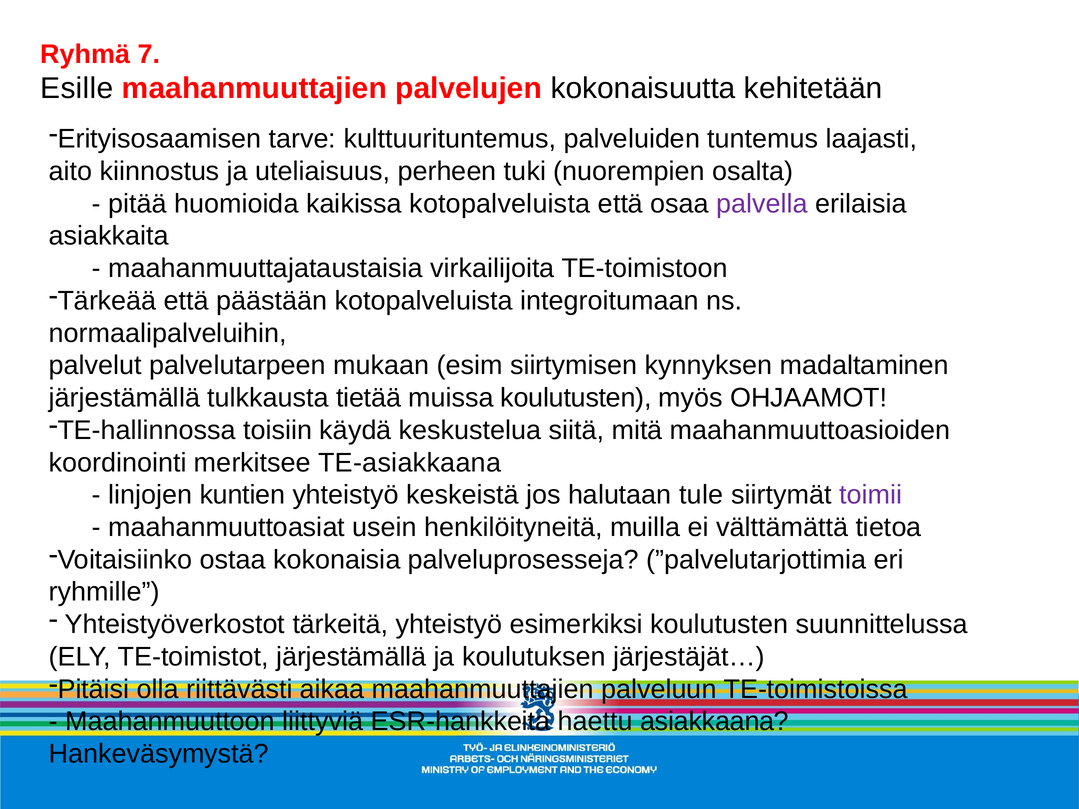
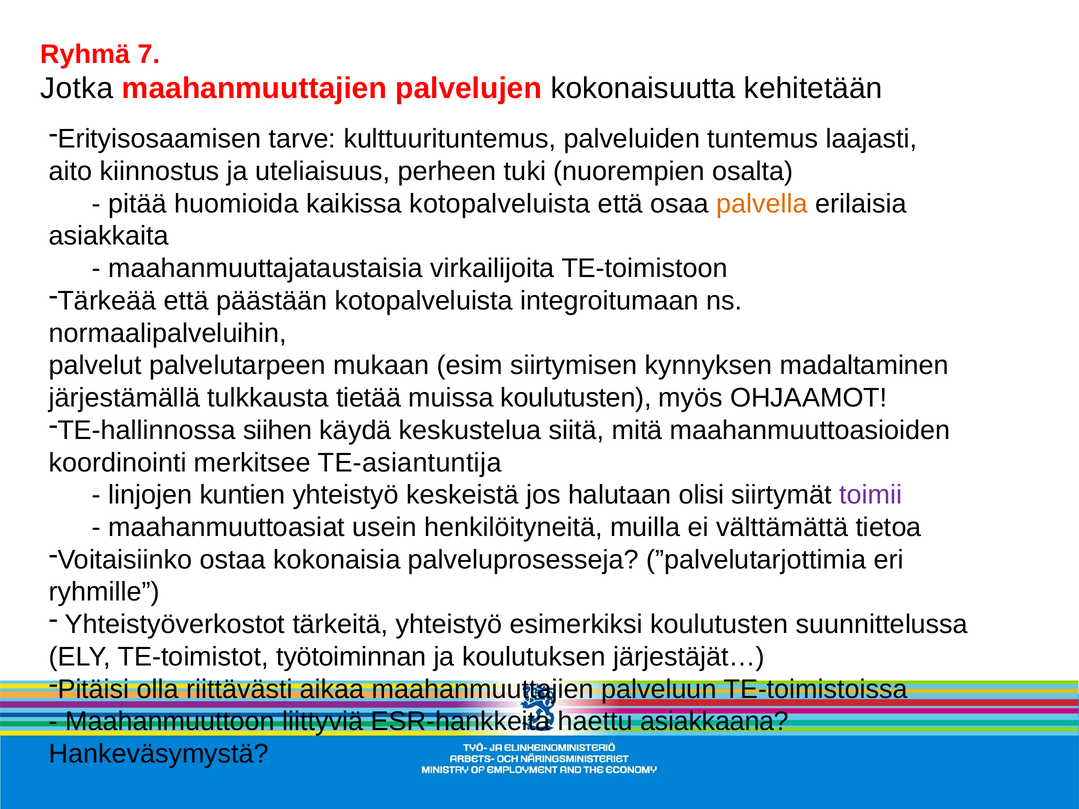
Esille: Esille -> Jotka (77, 89)
palvella colour: purple -> orange (762, 204)
toisiin: toisiin -> siihen (278, 430)
TE-asiakkaana: TE-asiakkaana -> TE-asiantuntija (410, 463)
tule: tule -> olisi (702, 495)
TE-toimistot järjestämällä: järjestämällä -> työtoiminnan (351, 657)
